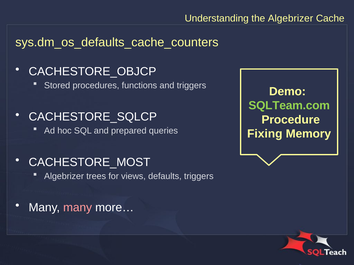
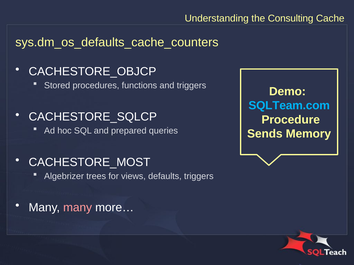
Algebrizer: Algebrizer -> Consulting (291, 18)
SQLTeam.com colour: light green -> light blue (289, 106)
Fixing: Fixing -> Sends (265, 134)
